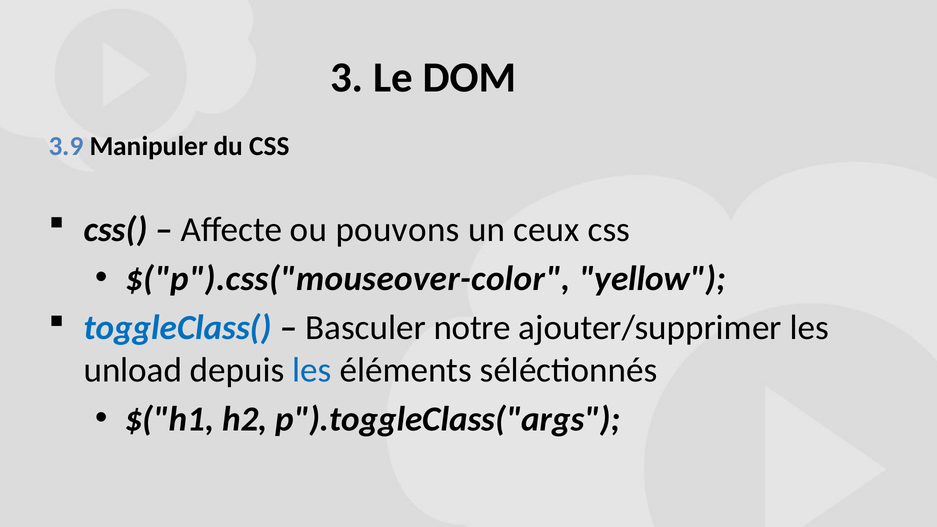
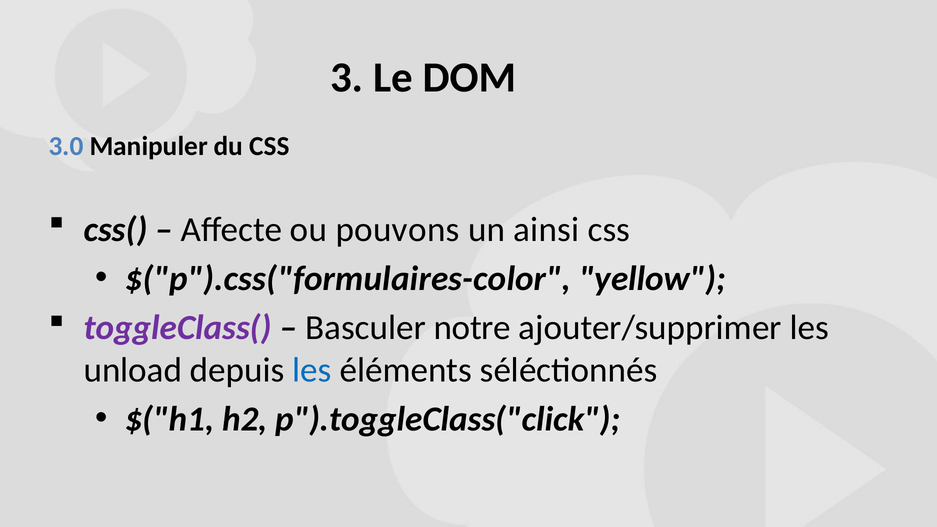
3.9: 3.9 -> 3.0 (66, 146)
ceux: ceux -> ainsi (546, 230)
$("p").css("mouseover-color: $("p").css("mouseover-color -> $("p").css("formulaires-color (348, 279)
toggleClass( colour: blue -> purple (178, 328)
p").toggleClass("args: p").toggleClass("args -> p").toggleClass("click (448, 419)
